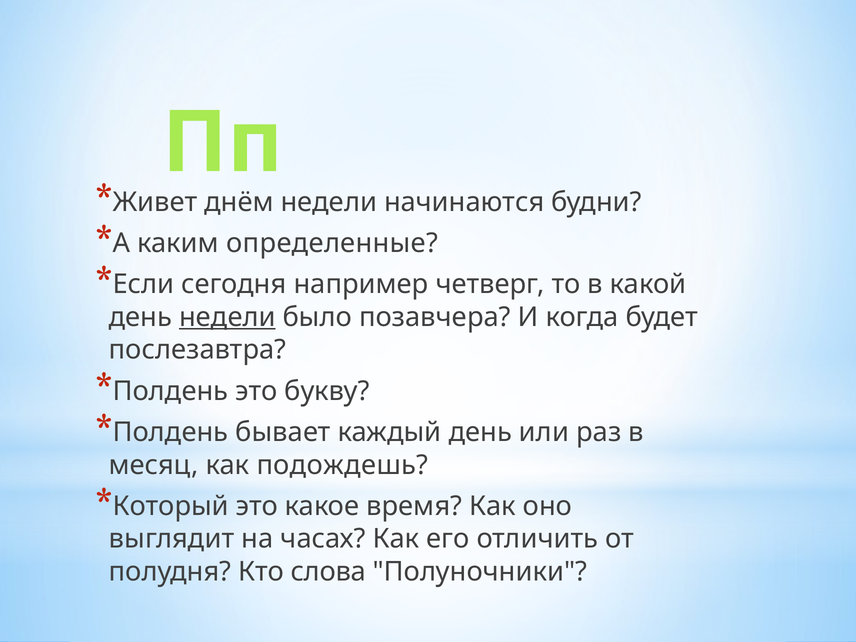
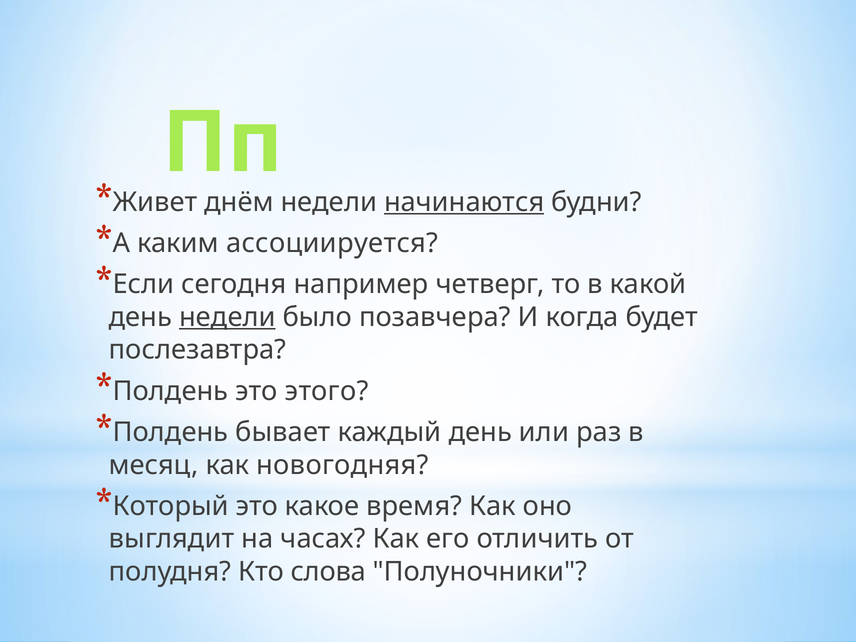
начинаются underline: none -> present (464, 202)
определенные: определенные -> ассоциируется (332, 243)
букву: букву -> этого (327, 391)
подождешь: подождешь -> новогодняя (342, 465)
